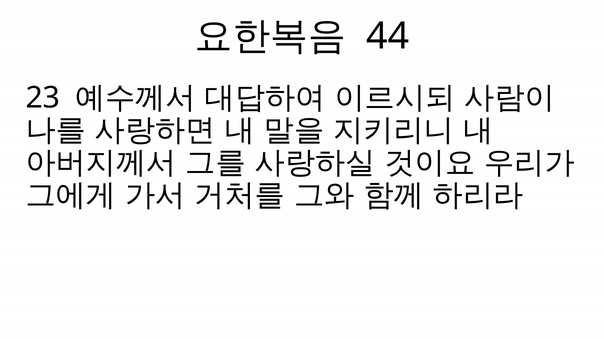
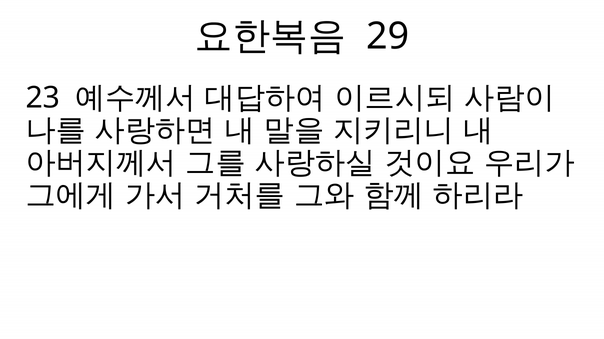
44: 44 -> 29 (388, 36)
